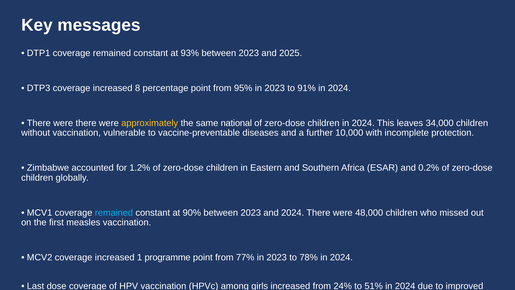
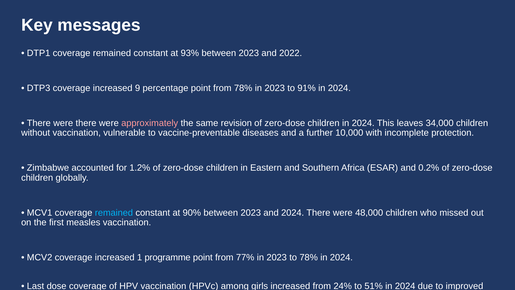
2025: 2025 -> 2022 (291, 53)
8: 8 -> 9 (138, 88)
from 95%: 95% -> 78% (243, 88)
approximately colour: yellow -> pink (150, 123)
national: national -> revision (236, 123)
